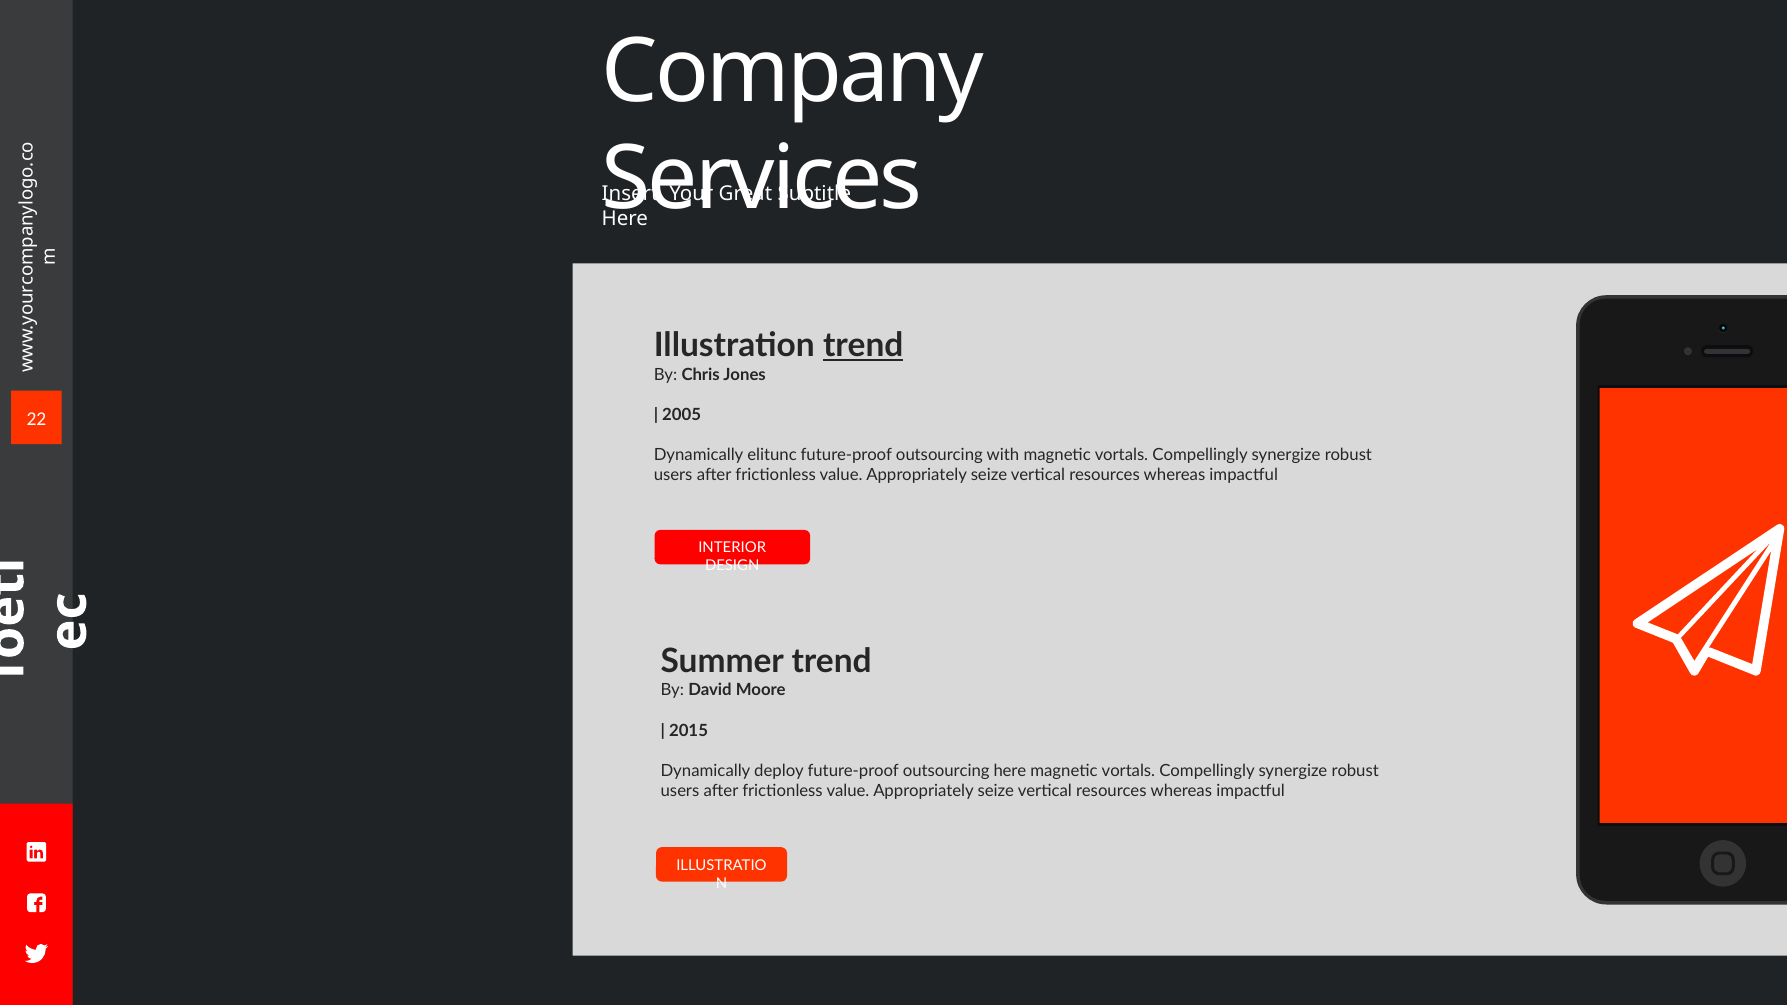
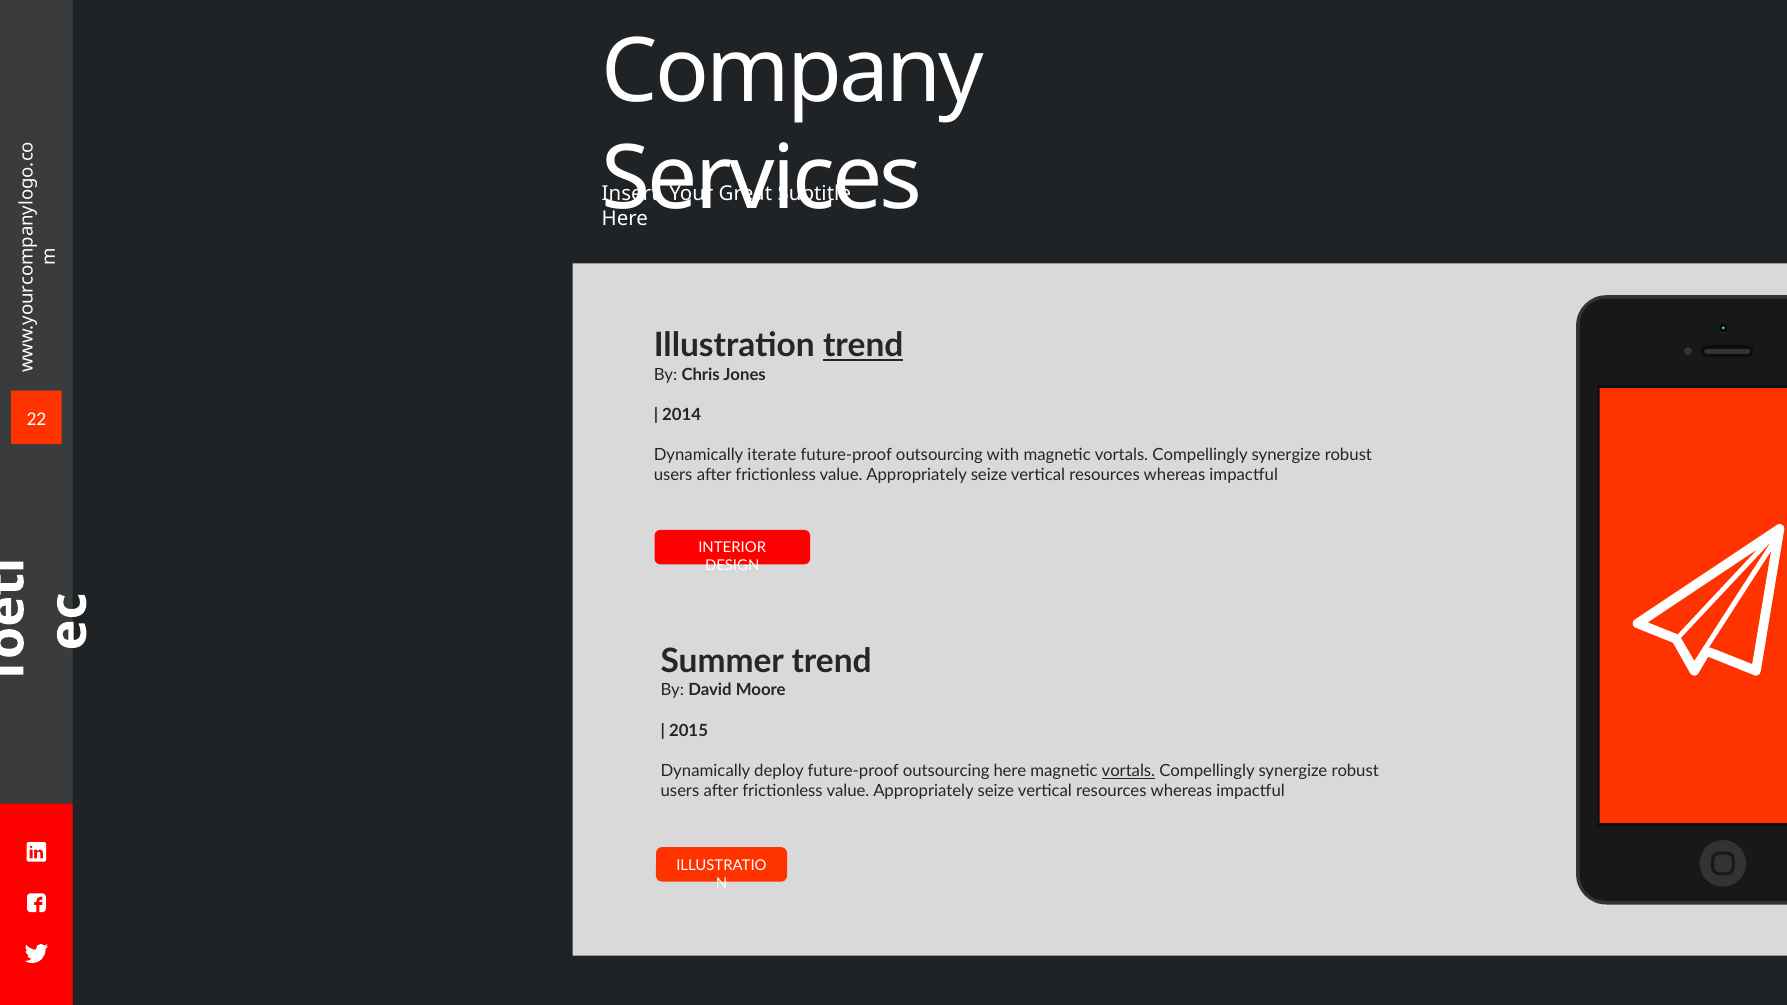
2005: 2005 -> 2014 (682, 415)
elitunc: elitunc -> iterate (772, 455)
vortals underline: none -> present (1128, 771)
